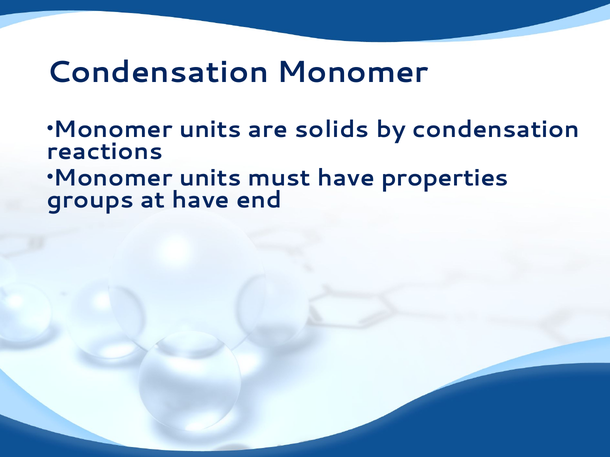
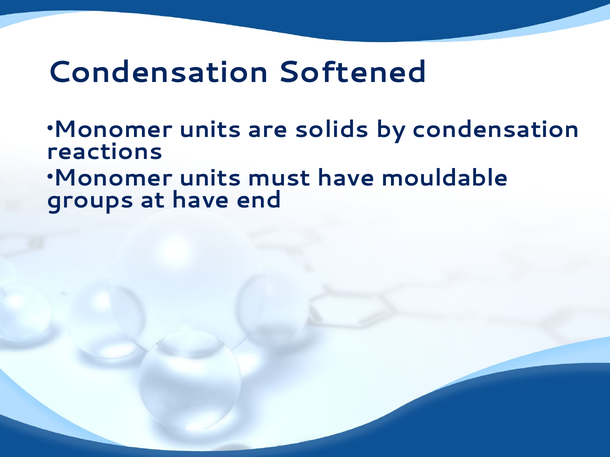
Condensation Monomer: Monomer -> Softened (352, 72)
properties: properties -> mouldable (445, 178)
